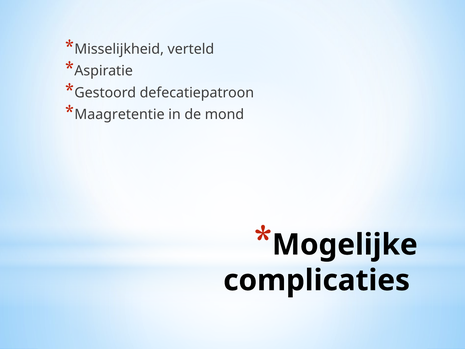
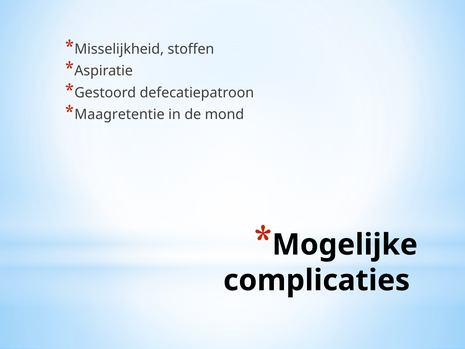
verteld: verteld -> stoffen (191, 49)
